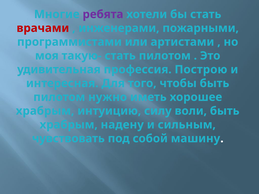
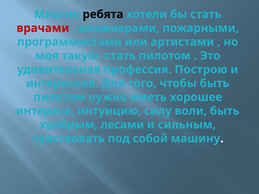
ребята colour: purple -> black (103, 14)
храбрым: храбрым -> интереса (45, 111)
надену: надену -> лесами (122, 125)
